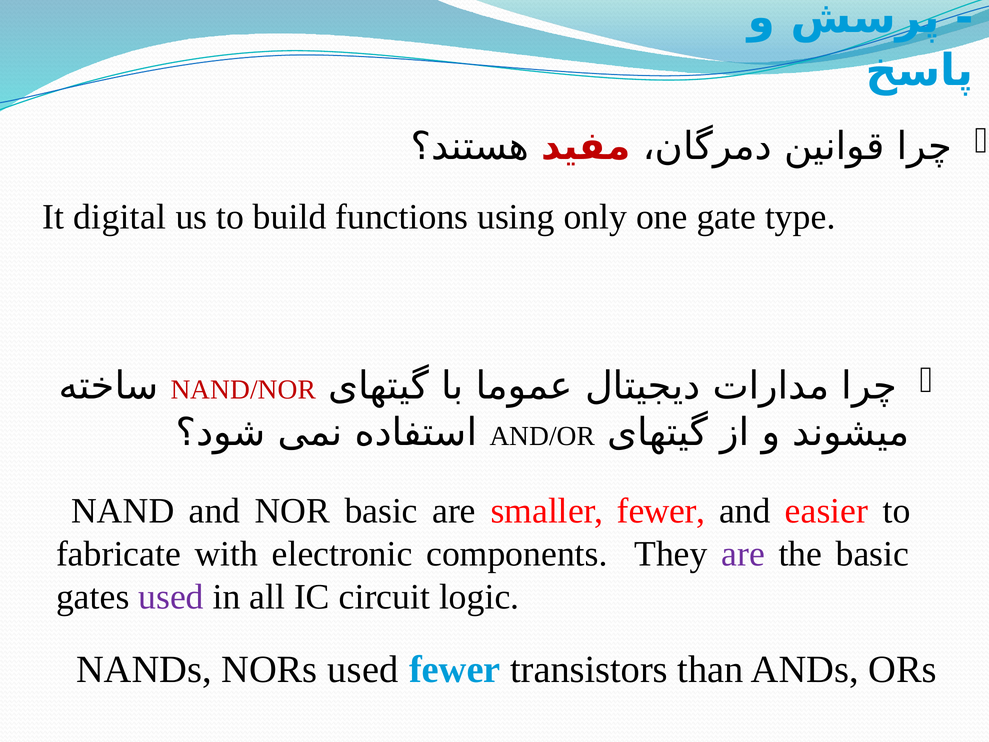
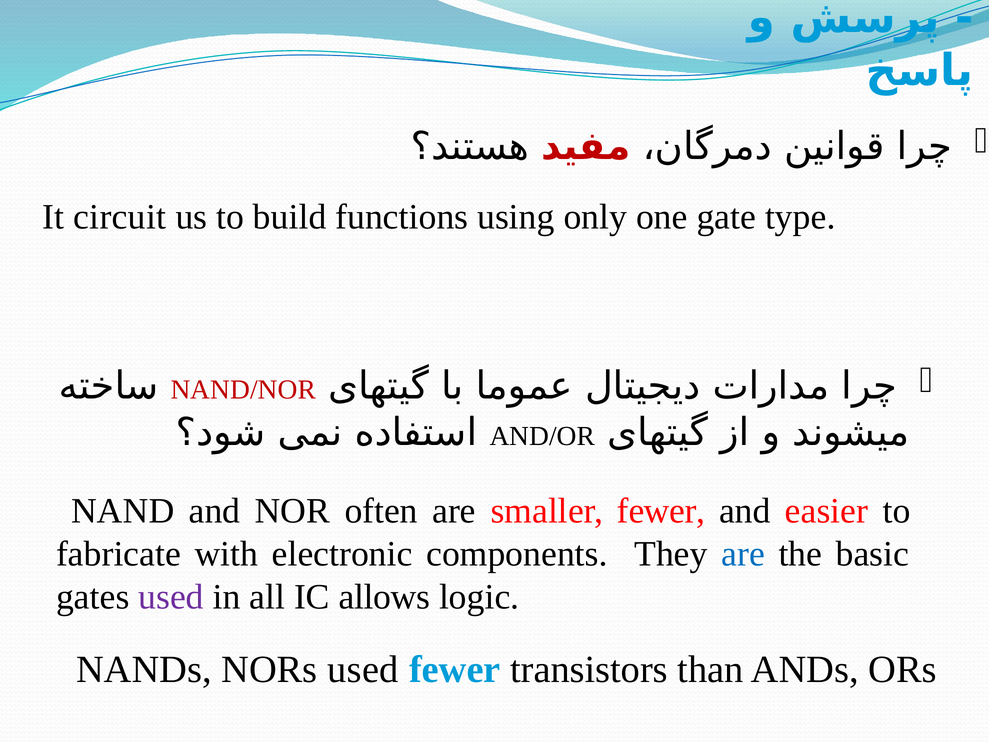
digital: digital -> circuit (120, 217)
NOR basic: basic -> often (381, 511)
are colour: purple -> blue (743, 554)
circuit: circuit -> allows (385, 597)
